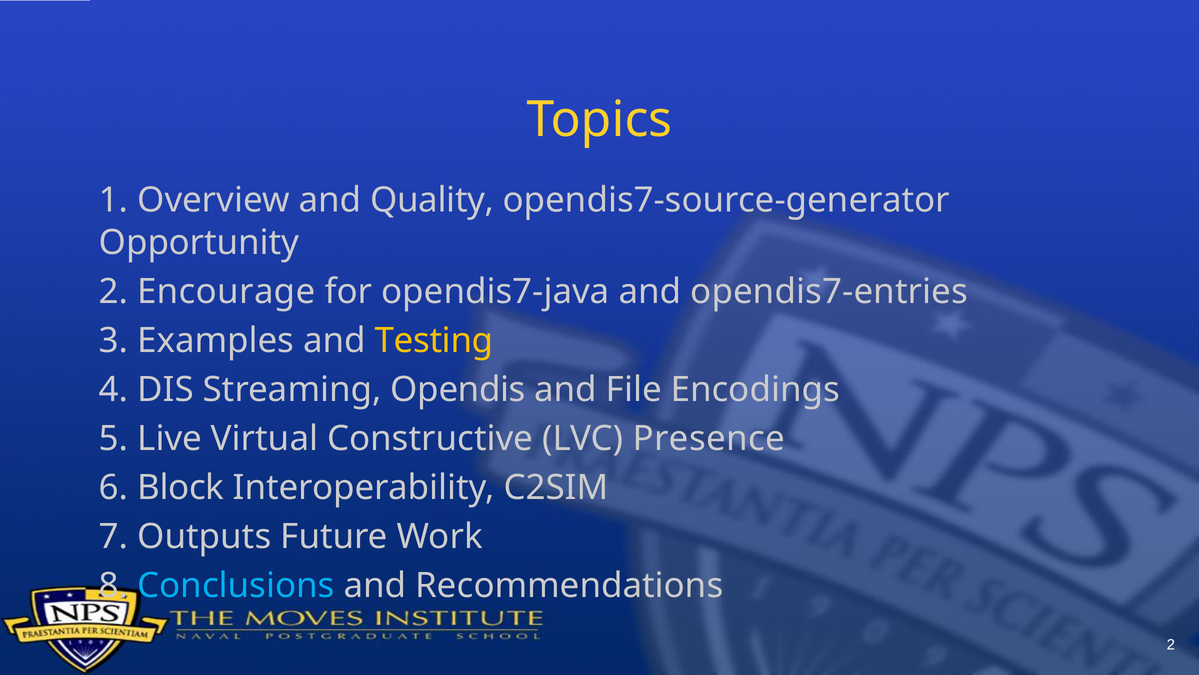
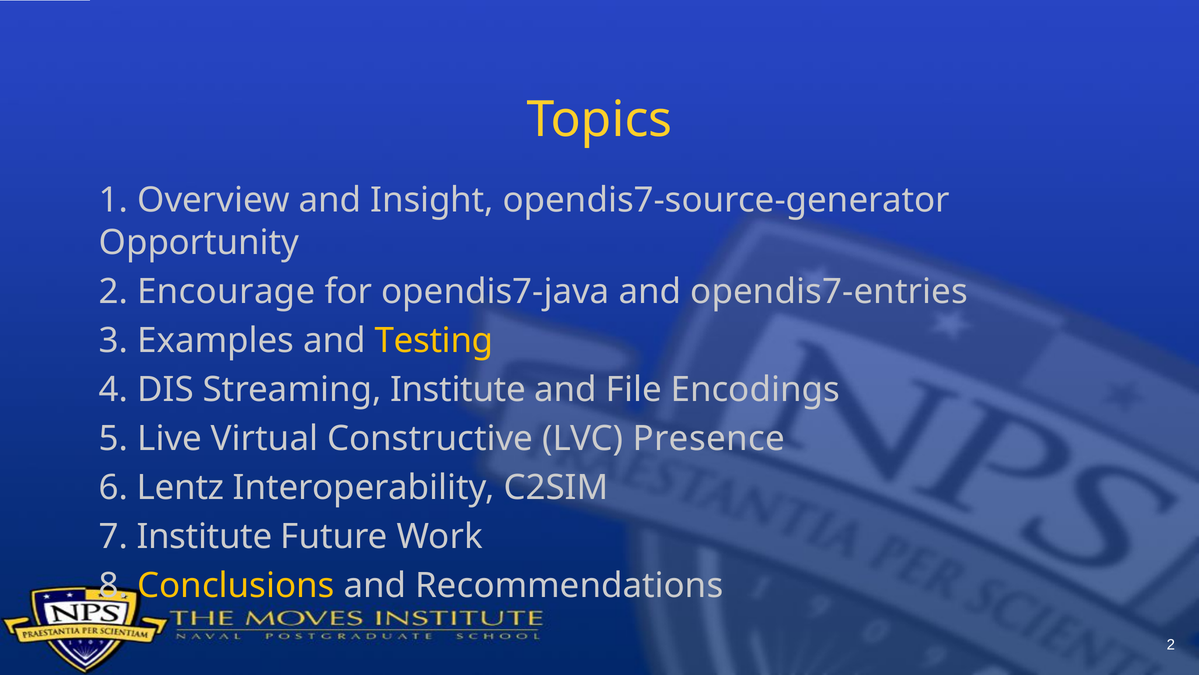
Quality: Quality -> Insight (432, 200)
Streaming Opendis: Opendis -> Institute (458, 389)
Block: Block -> Lentz (181, 487)
7 Outputs: Outputs -> Institute (204, 536)
Conclusions colour: light blue -> yellow (236, 585)
